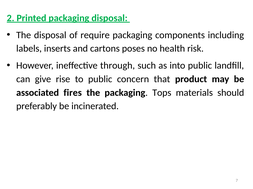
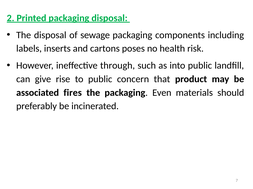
require: require -> sewage (95, 35)
Tops: Tops -> Even (162, 93)
